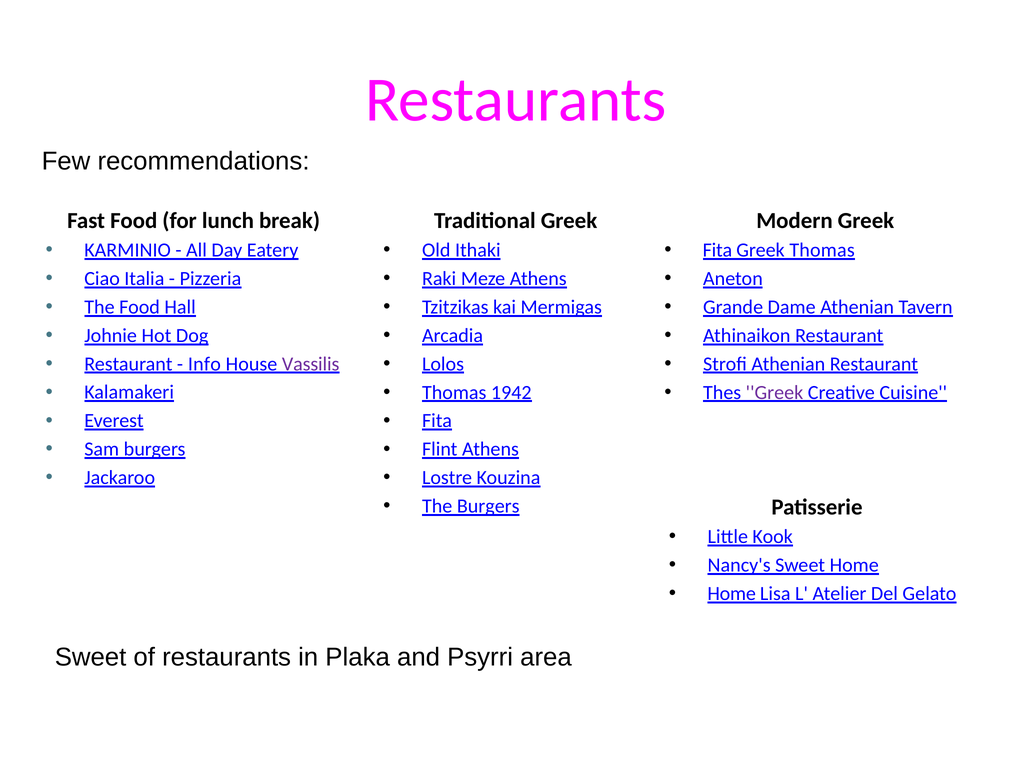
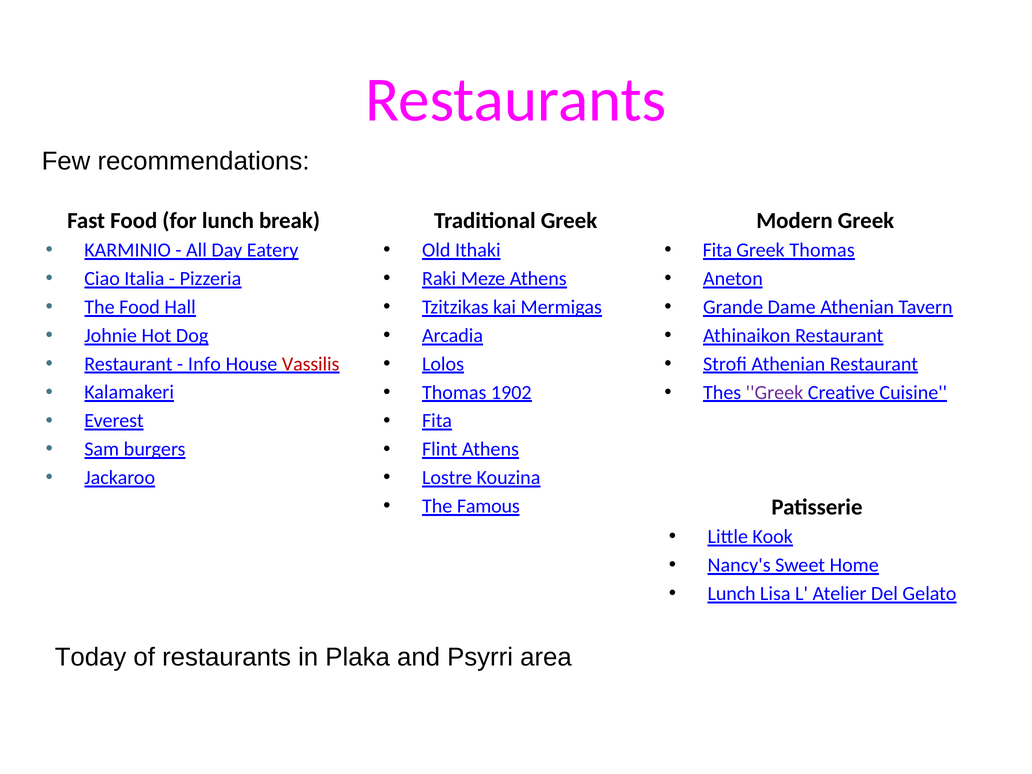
Vassilis colour: purple -> red (311, 364)
1942: 1942 -> 1902 (511, 392)
The Burgers: Burgers -> Famous (488, 506)
Home: Home -> Lunch (732, 593)
Sweet: Sweet -> Today (91, 657)
